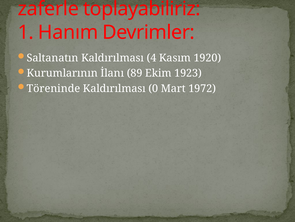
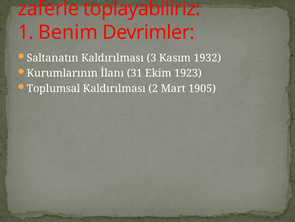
Hanım: Hanım -> Benim (68, 32)
4: 4 -> 3 (152, 58)
1920: 1920 -> 1932 (207, 58)
89: 89 -> 31 (135, 73)
Töreninde: Töreninde -> Toplumsal (53, 88)
0: 0 -> 2 (153, 88)
1972: 1972 -> 1905 (202, 88)
